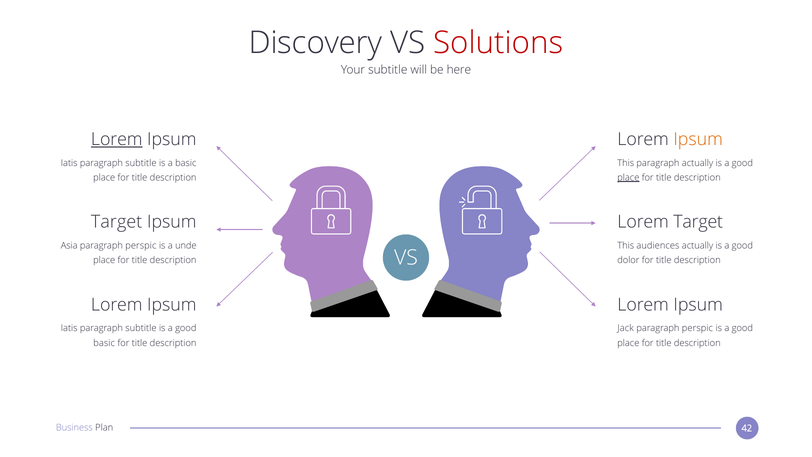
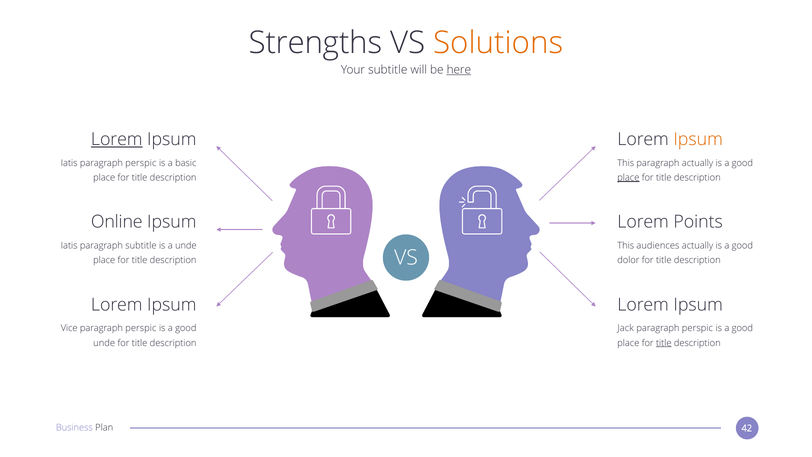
Discovery: Discovery -> Strengths (315, 43)
Solutions colour: red -> orange (498, 43)
here underline: none -> present (459, 70)
subtitle: subtitle -> perspic (141, 163)
Target: Target -> Online (117, 222)
Lorem Target: Target -> Points (698, 222)
Asia: Asia -> Iatis (69, 246)
perspic: perspic -> subtitle (141, 246)
Iatis: Iatis -> Vice (69, 328)
subtitle: subtitle -> perspic (141, 328)
basic: basic -> unde (104, 343)
title underline: none -> present (664, 343)
